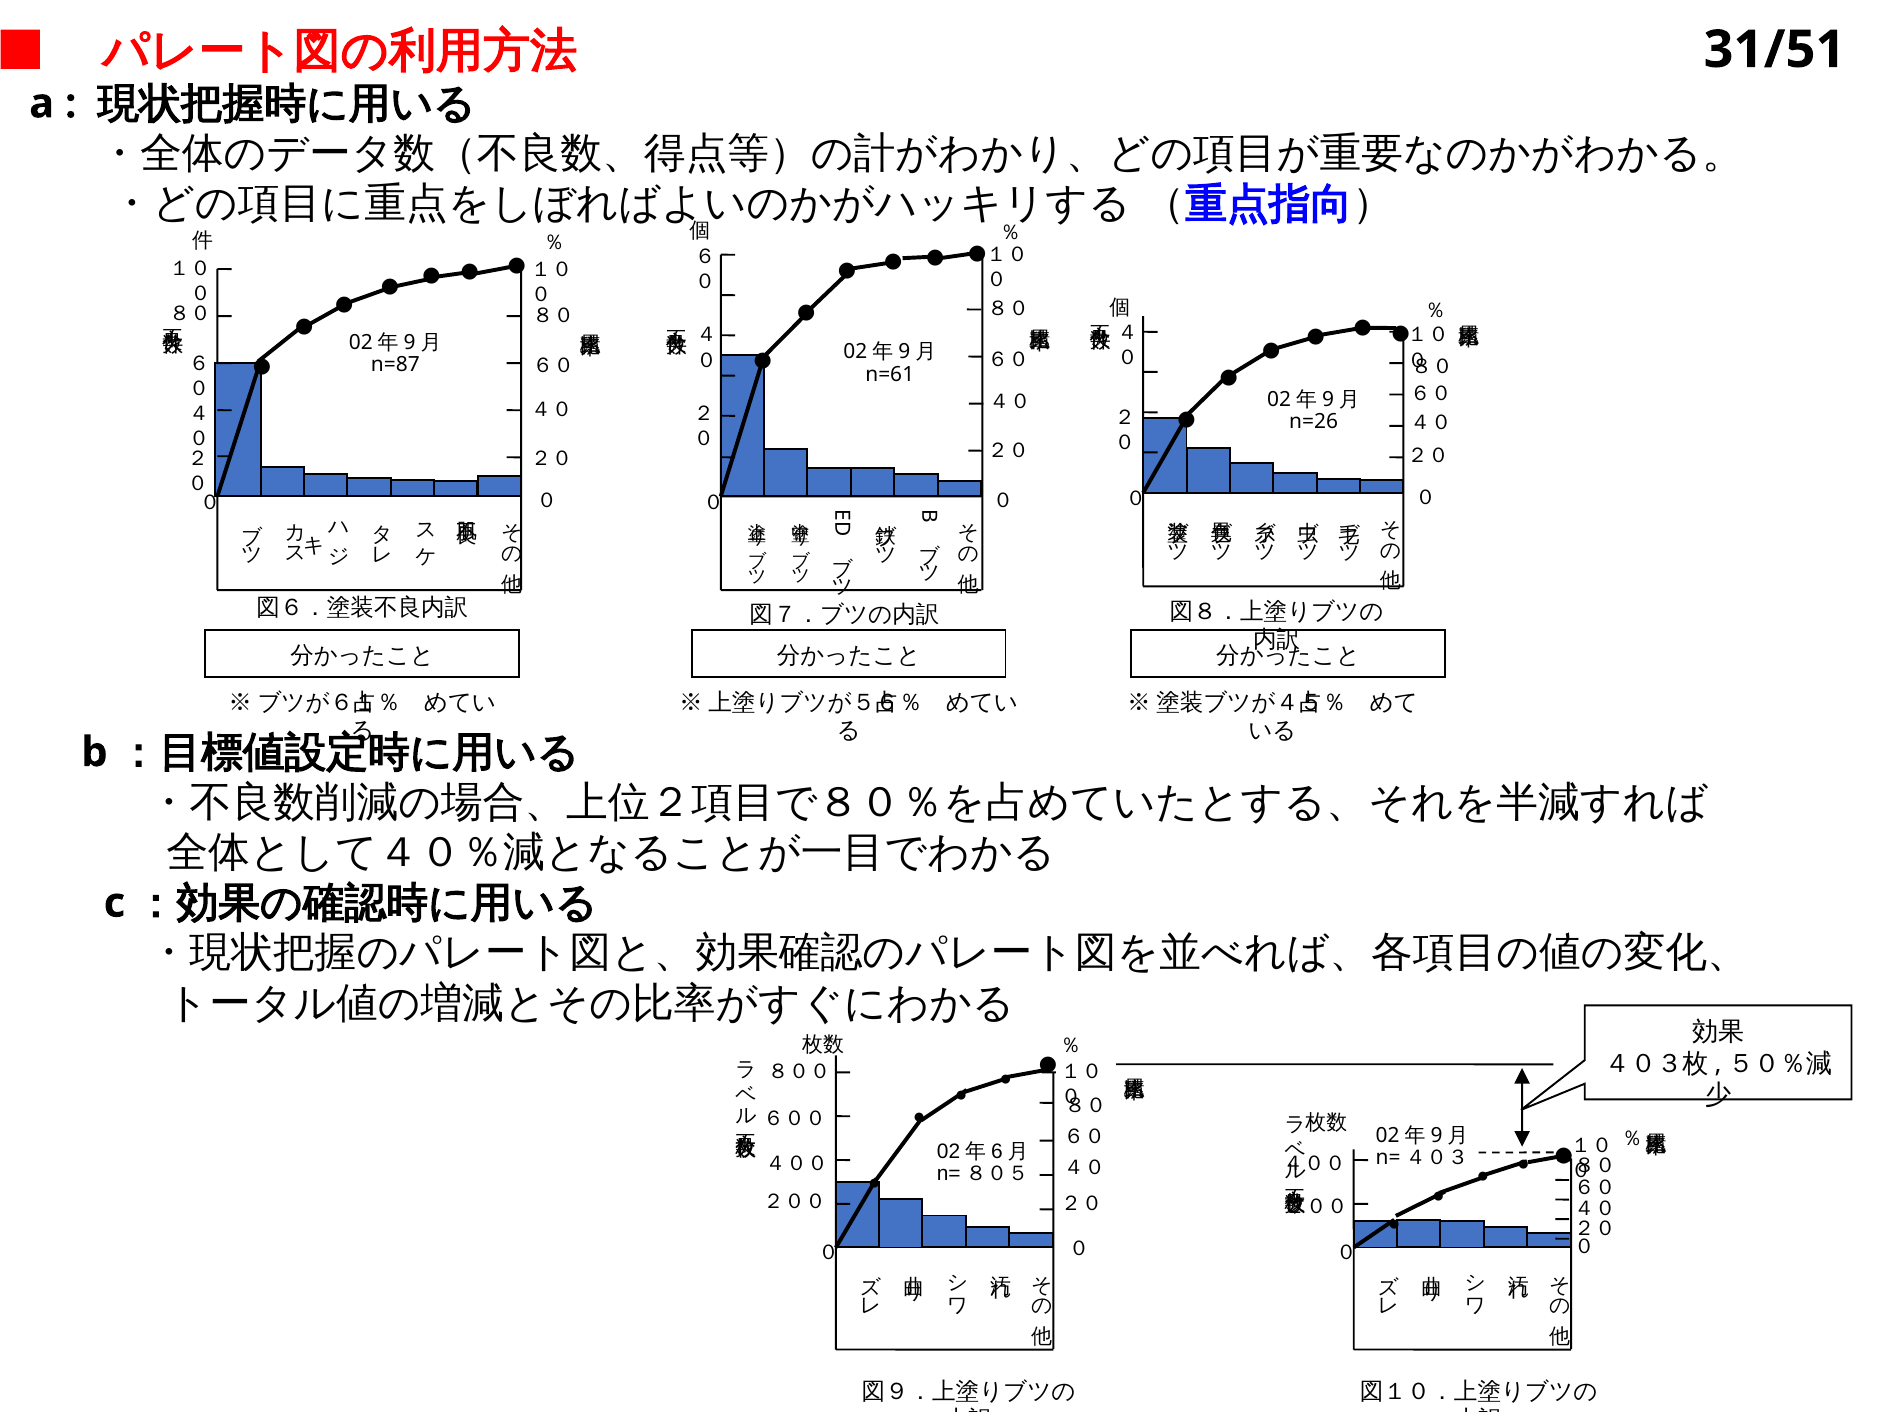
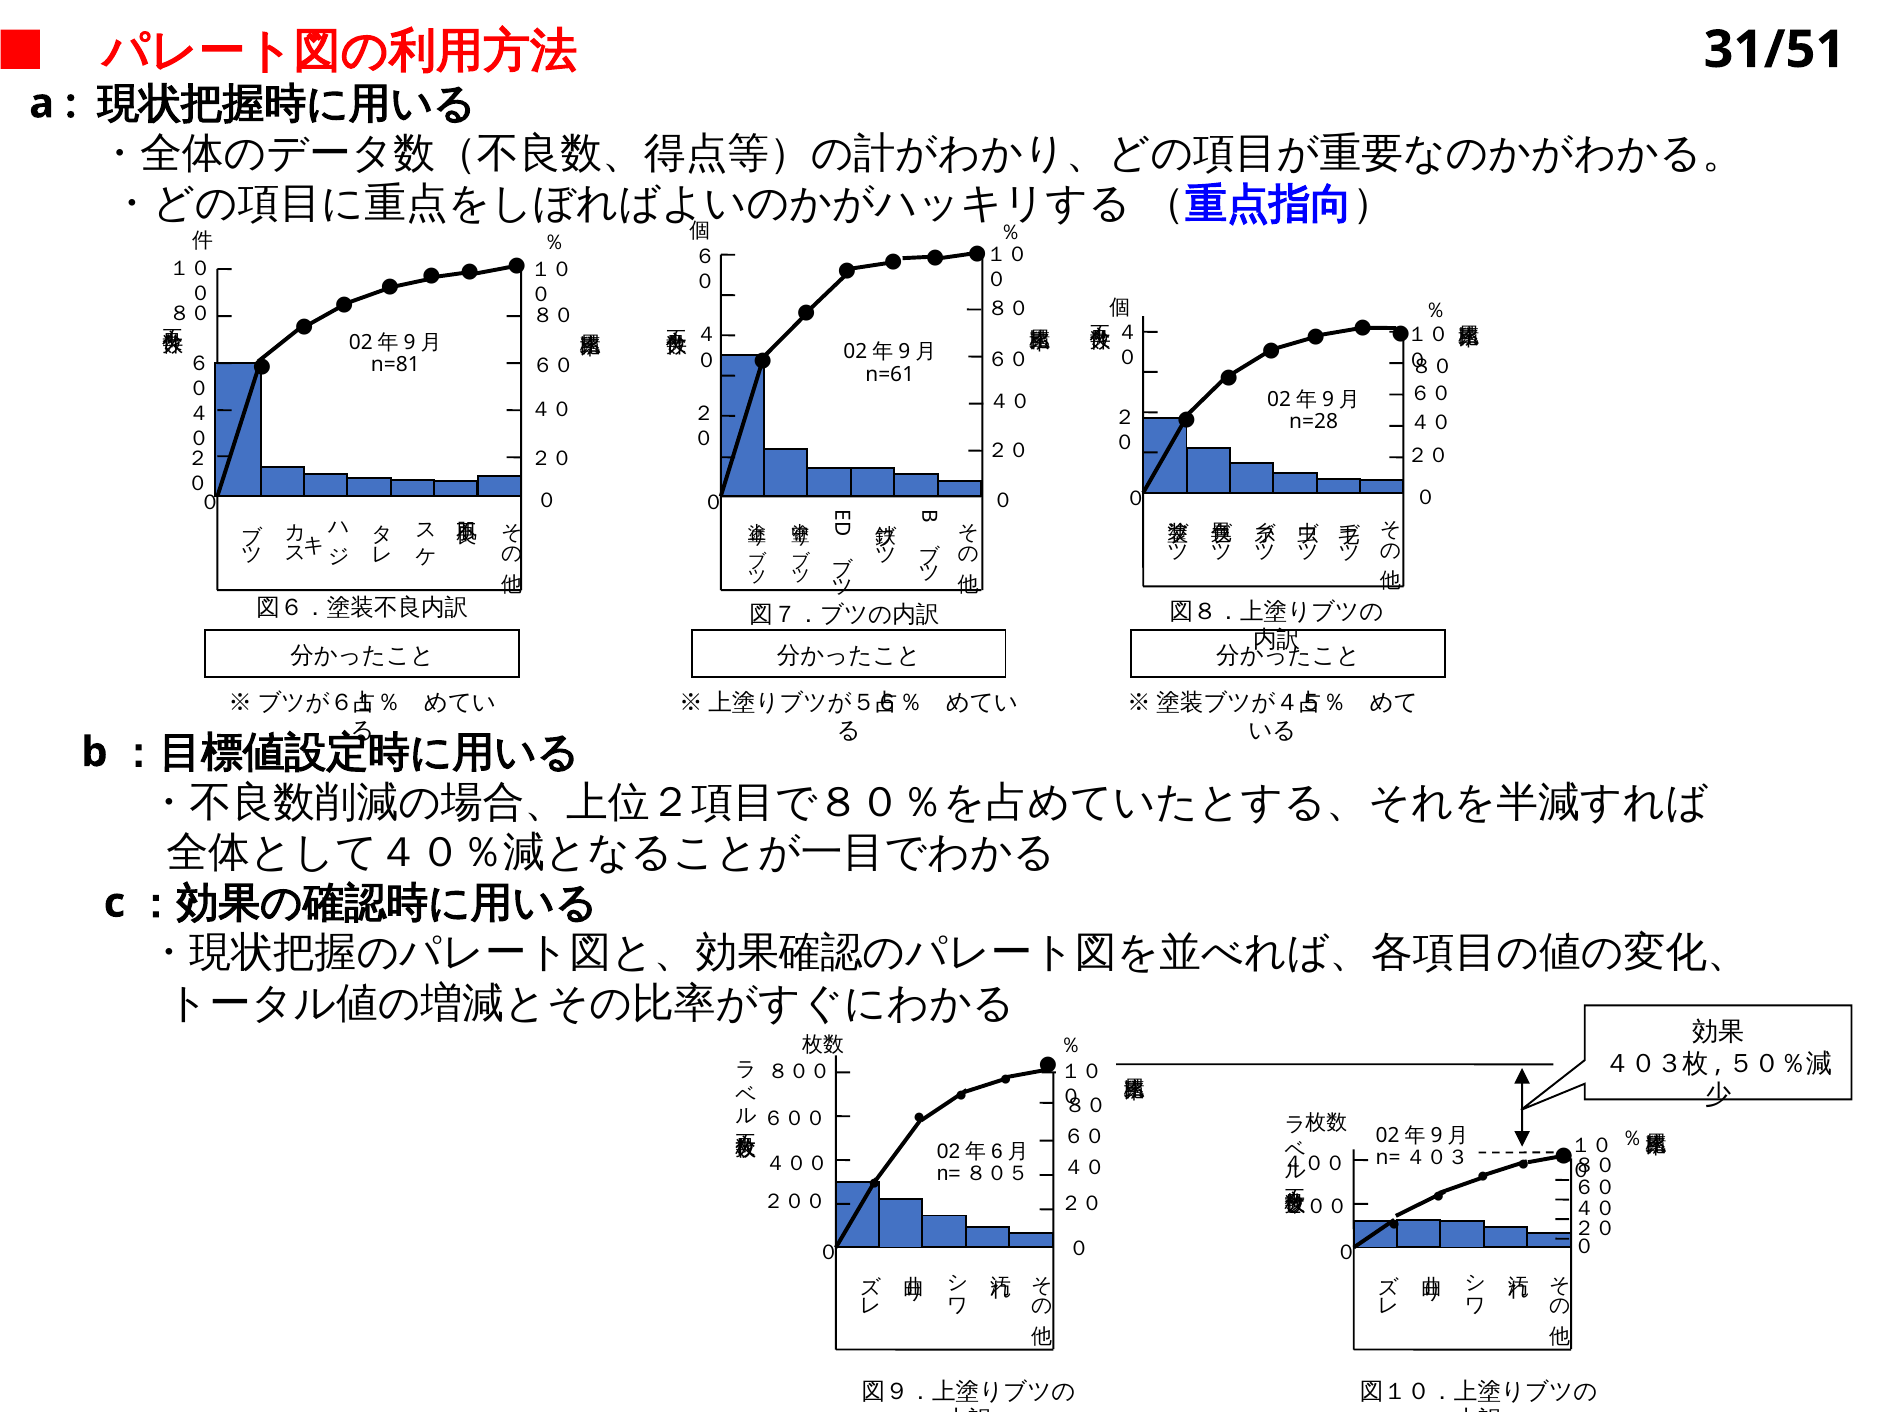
n=87: n=87 -> n=81 (395, 365)
n=26: n=26 -> n=28 (1314, 422)
